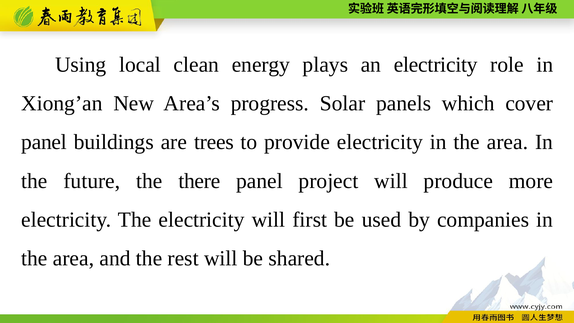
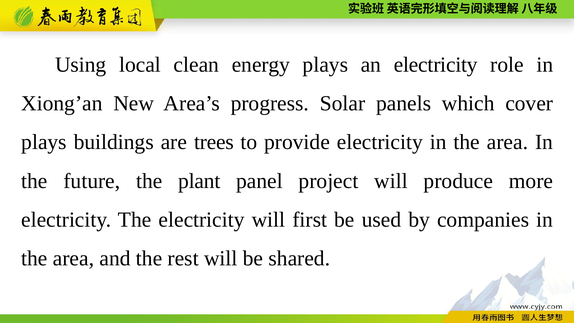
panel: panel -> plays (44, 142)
there: there -> plant (199, 181)
